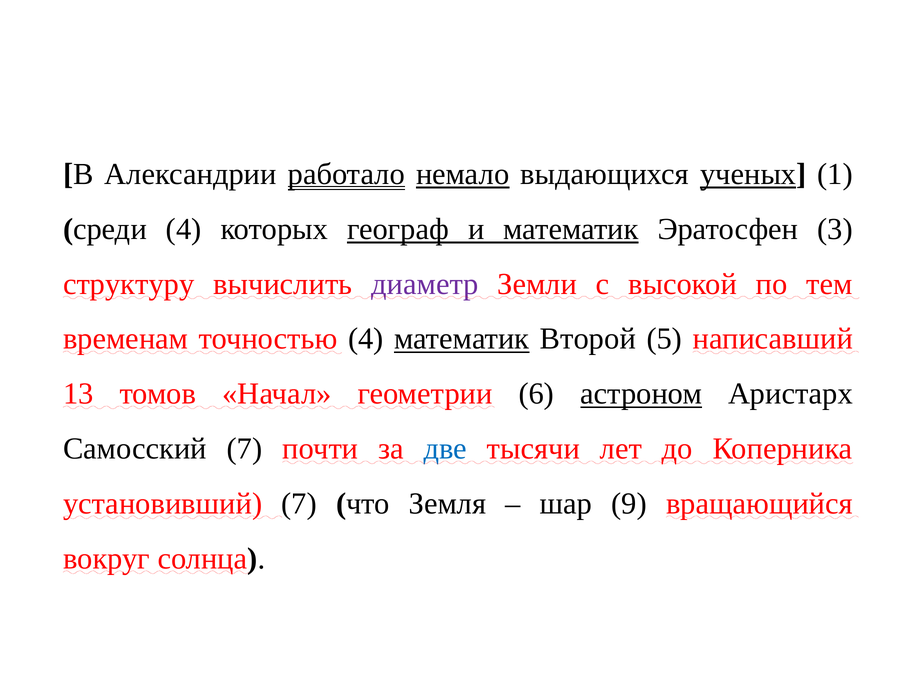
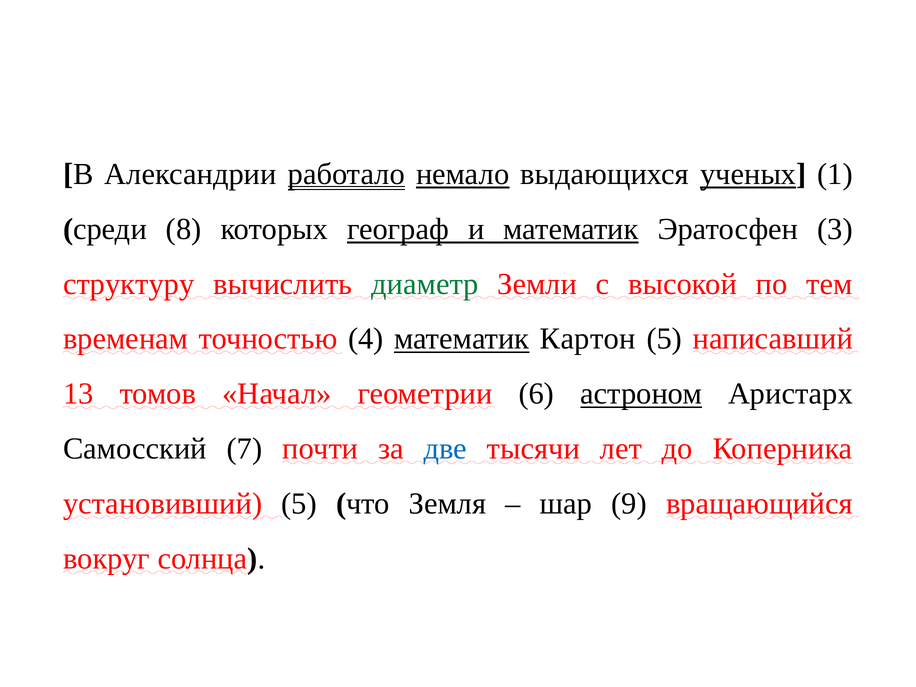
среди 4: 4 -> 8 (184, 229)
диаметр colour: purple -> green (425, 284)
Второй: Второй -> Картон (588, 339)
установивший 7: 7 -> 5 (299, 504)
